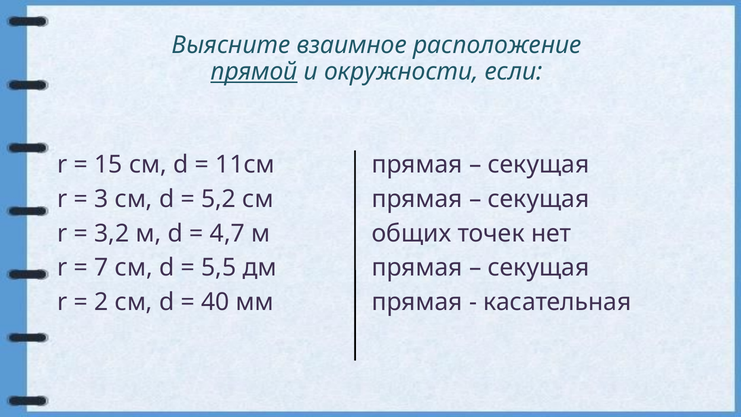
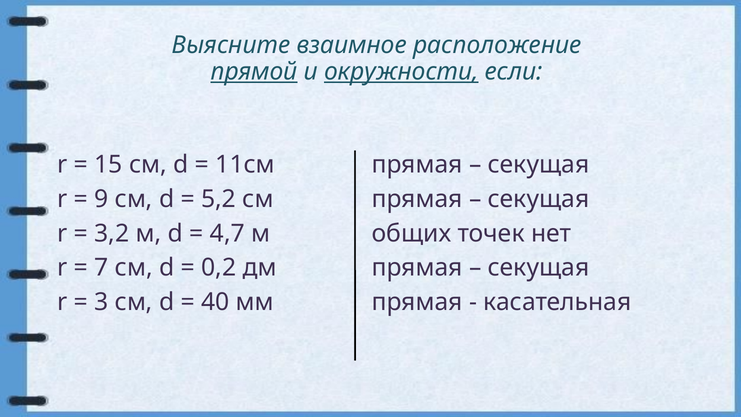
окружности underline: none -> present (401, 72)
3: 3 -> 9 (101, 199)
5,5: 5,5 -> 0,2 (219, 268)
2: 2 -> 3 (101, 302)
